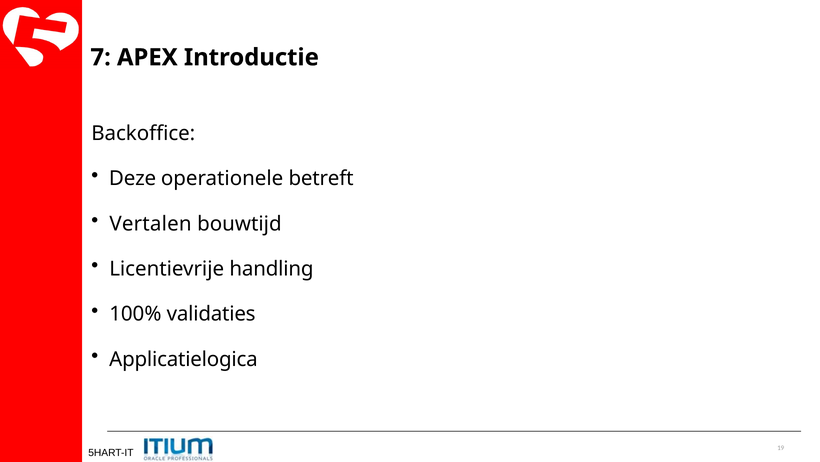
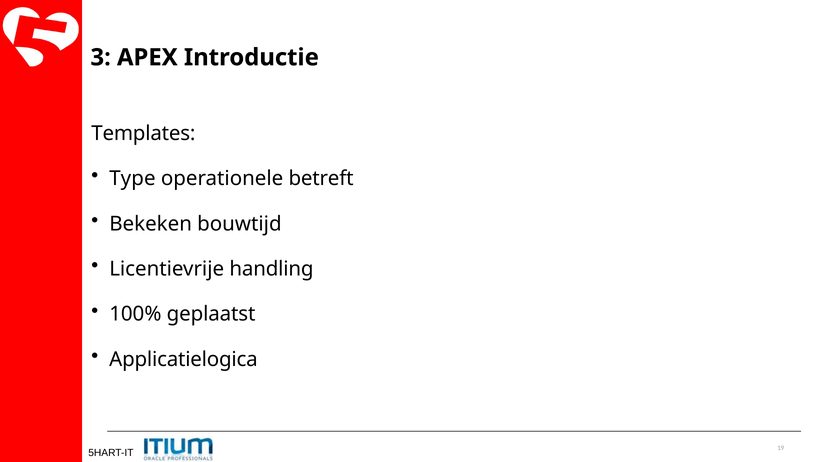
7: 7 -> 3 (101, 57)
Backoffice: Backoffice -> Templates (143, 133)
Deze: Deze -> Type (132, 178)
Vertalen: Vertalen -> Bekeken (151, 223)
validaties: validaties -> geplaatst (211, 314)
